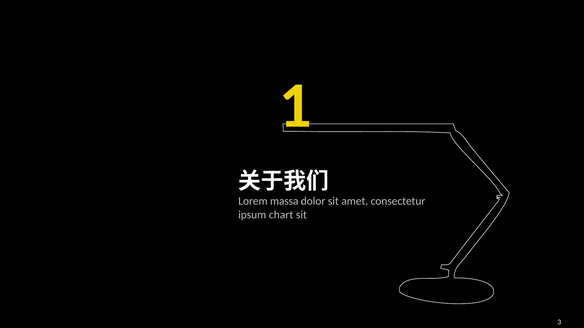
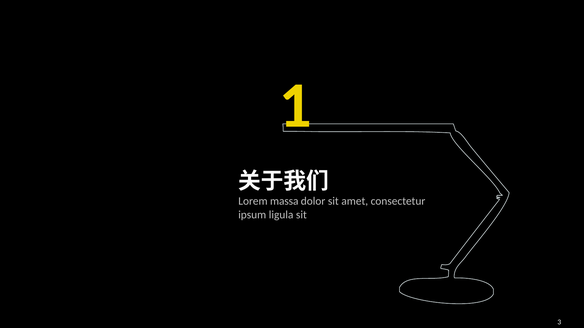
chart: chart -> ligula (281, 215)
